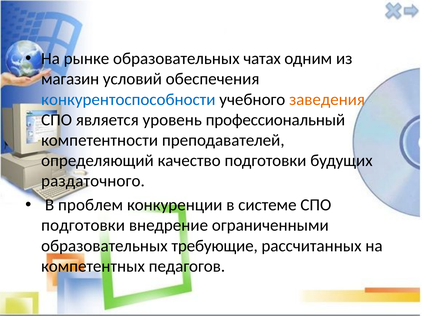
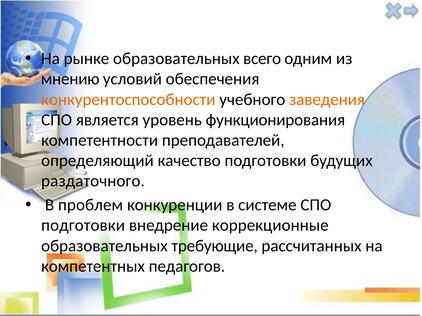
чатах: чатах -> всего (262, 59)
магазин: магазин -> мнению (70, 79)
конкурентоспособности colour: blue -> orange (128, 100)
профессиональный: профессиональный -> функционирования (275, 120)
ограниченными: ограниченными -> коррекционные (270, 226)
